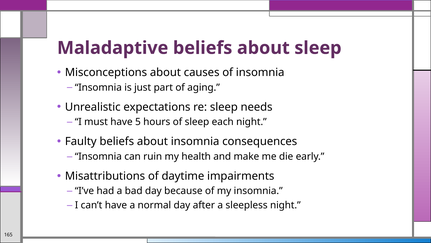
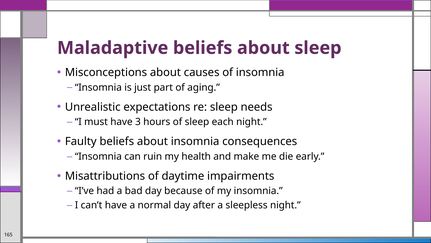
5: 5 -> 3 (138, 122)
